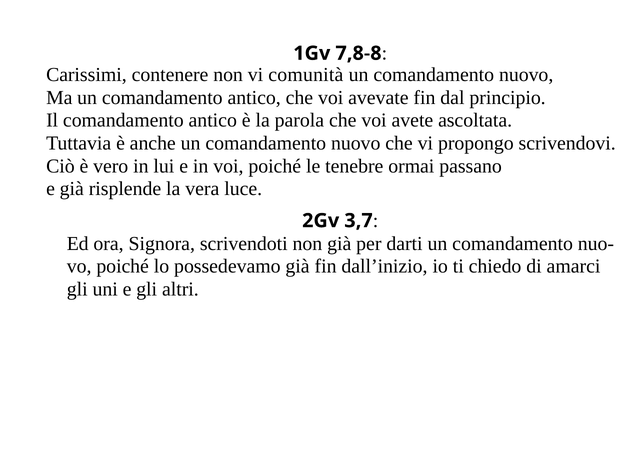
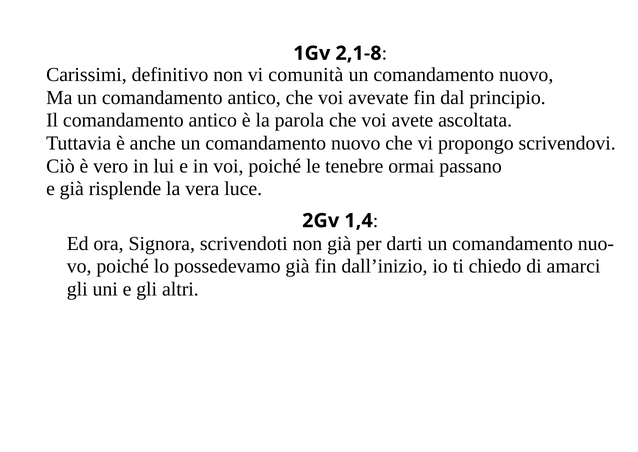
7,8-8: 7,8-8 -> 2,1-8 (359, 53)
contenere: contenere -> definitivo (170, 75)
3,7: 3,7 -> 1,4 (359, 221)
